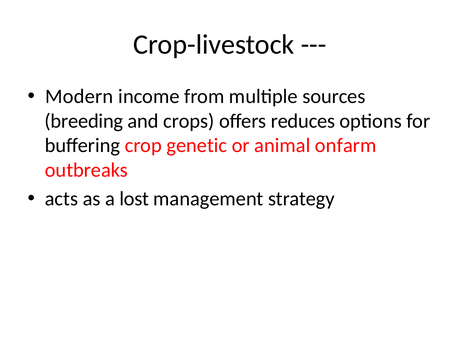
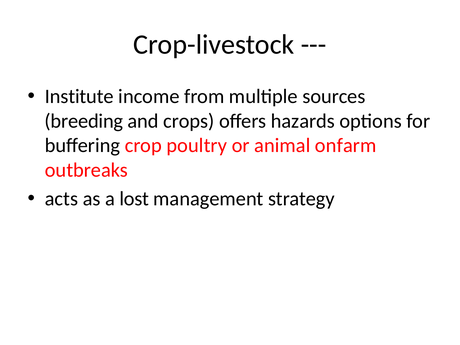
Modern: Modern -> Institute (79, 96)
reduces: reduces -> hazards (303, 121)
genetic: genetic -> poultry (197, 146)
